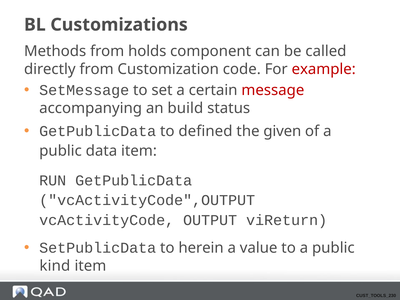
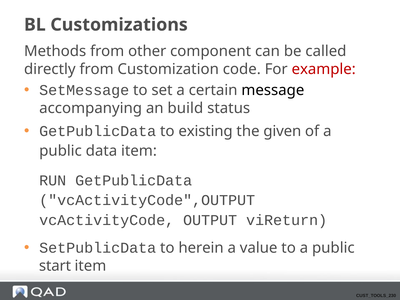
holds: holds -> other (147, 51)
message colour: red -> black (273, 90)
defined: defined -> existing (206, 131)
kind: kind -> start (55, 266)
